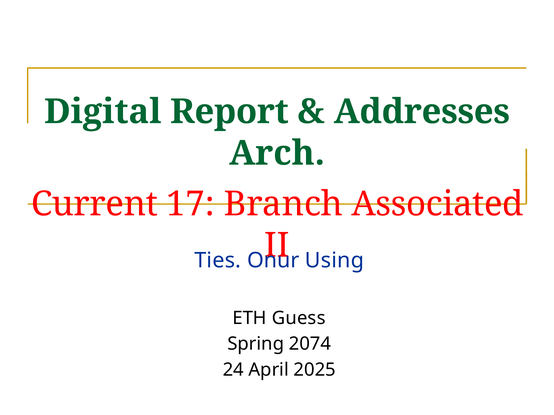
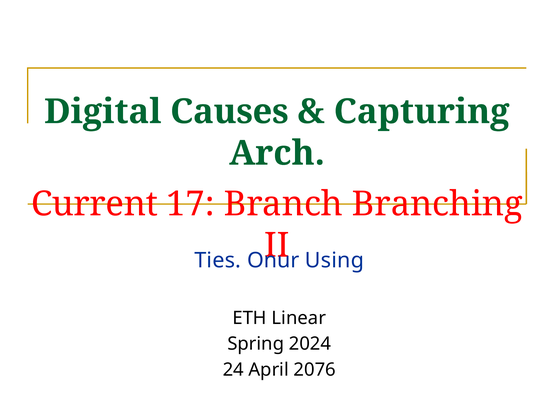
Report: Report -> Causes (229, 112)
Addresses: Addresses -> Capturing (422, 112)
Associated: Associated -> Branching (437, 204)
Guess: Guess -> Linear (299, 318)
2074: 2074 -> 2024 (310, 344)
2025: 2025 -> 2076 (315, 370)
